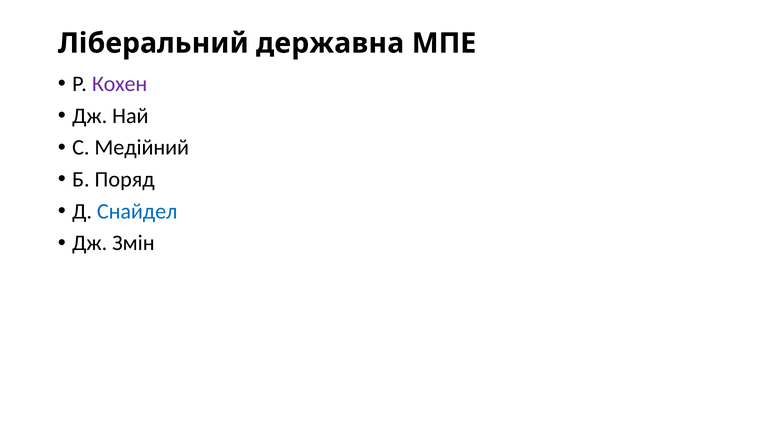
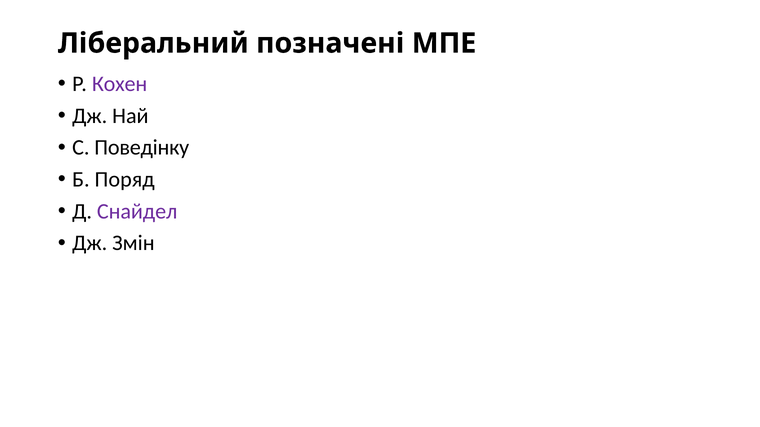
державна: державна -> позначені (330, 43)
Медійний: Медійний -> Поведінку (142, 148)
Снайдел colour: blue -> purple (137, 212)
